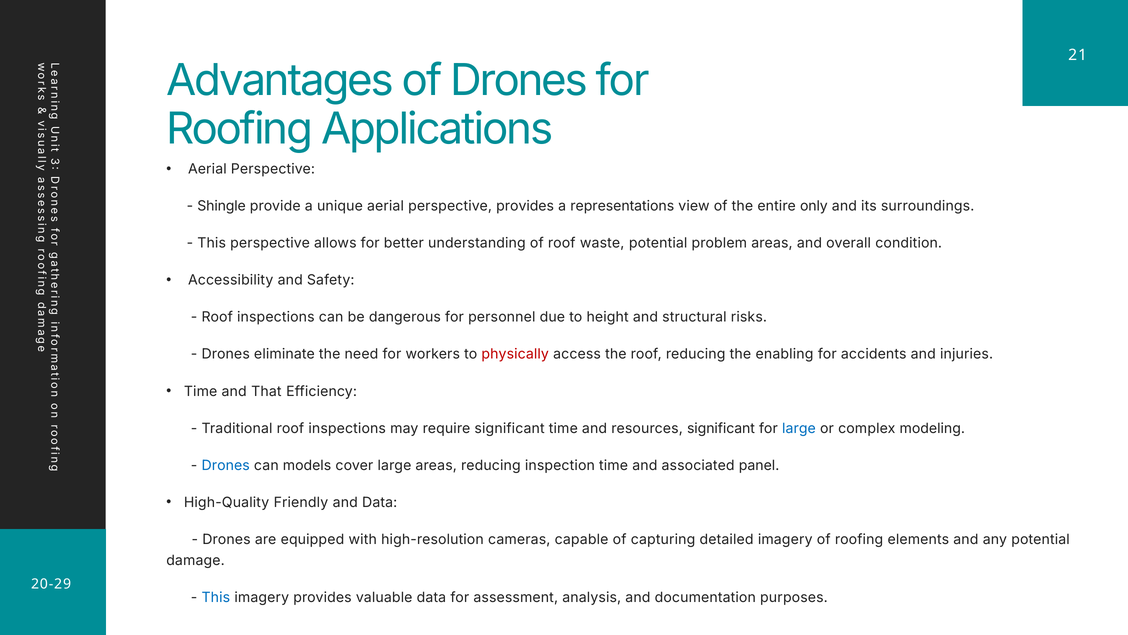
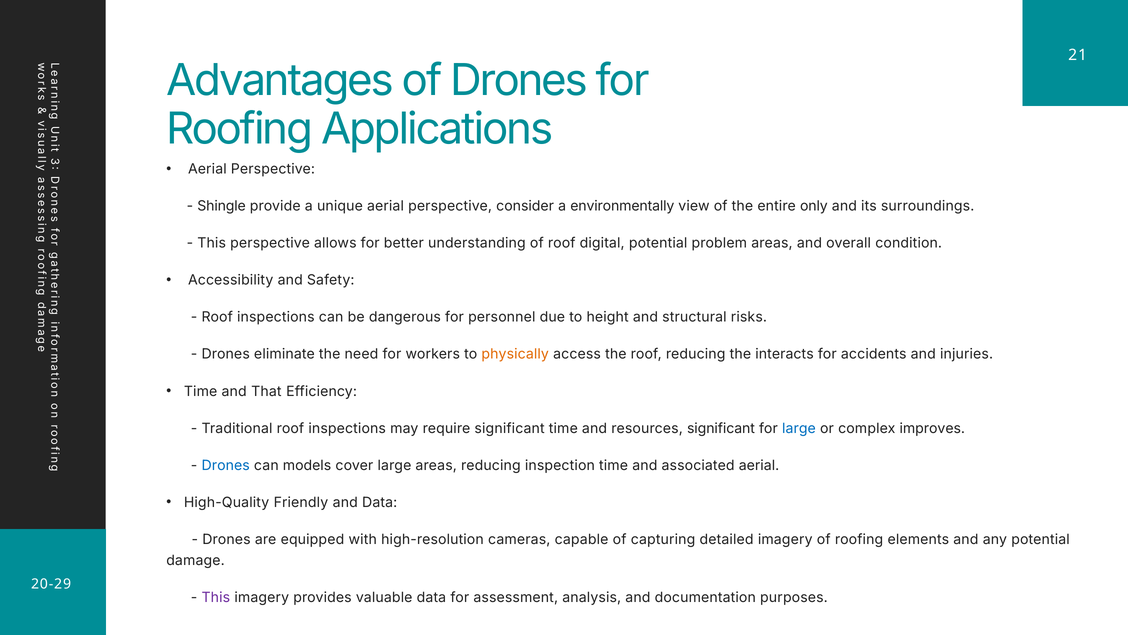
perspective provides: provides -> consider (525, 206)
representations: representations -> environmentally (622, 206)
waste: waste -> digital (602, 243)
physically colour: red -> orange (515, 354)
enabling: enabling -> interacts (785, 354)
modeling: modeling -> improves (932, 428)
associated panel: panel -> aerial (759, 465)
This colour: blue -> purple (216, 597)
